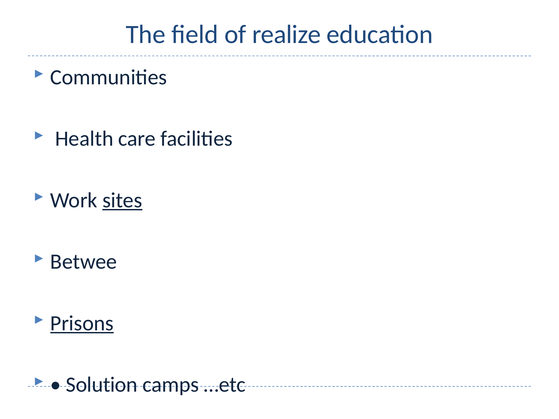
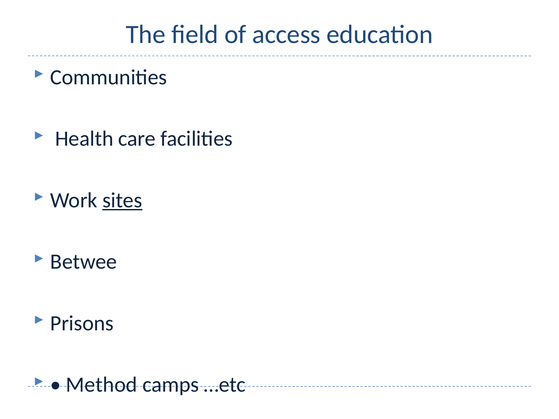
realize: realize -> access (286, 34)
Prisons underline: present -> none (82, 323)
Solution: Solution -> Method (102, 385)
